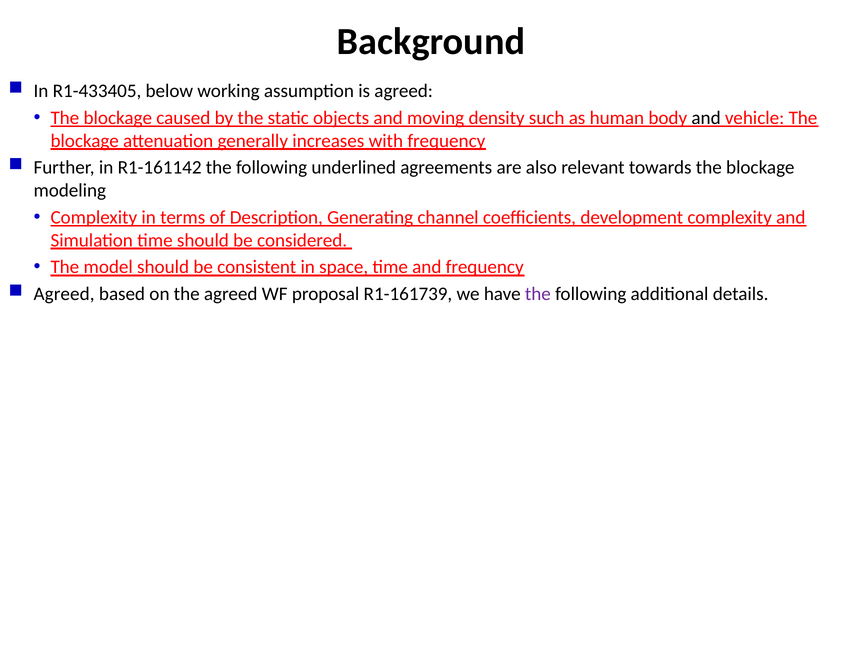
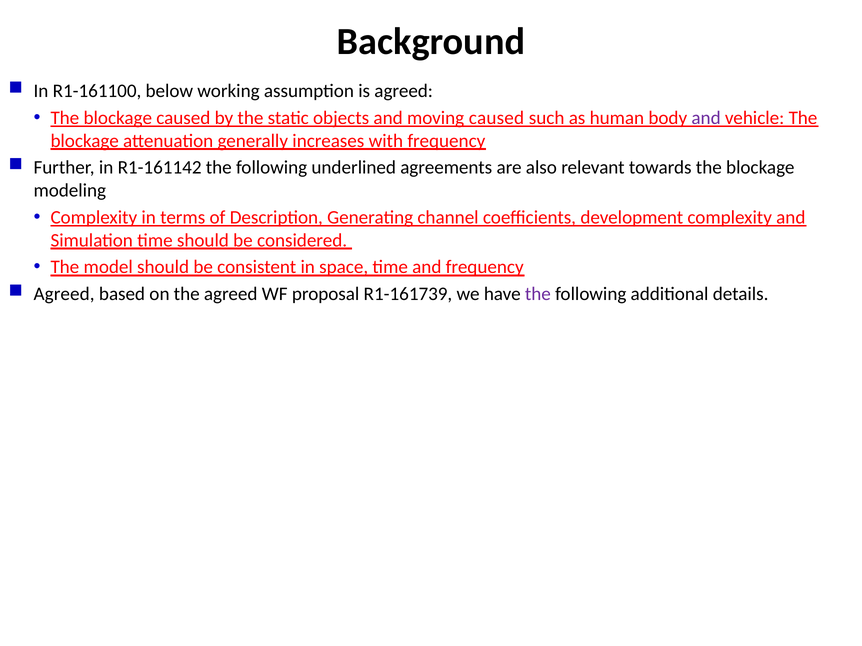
R1-433405: R1-433405 -> R1-161100 (97, 91)
moving density: density -> caused (496, 118)
and colour: black -> purple (706, 118)
